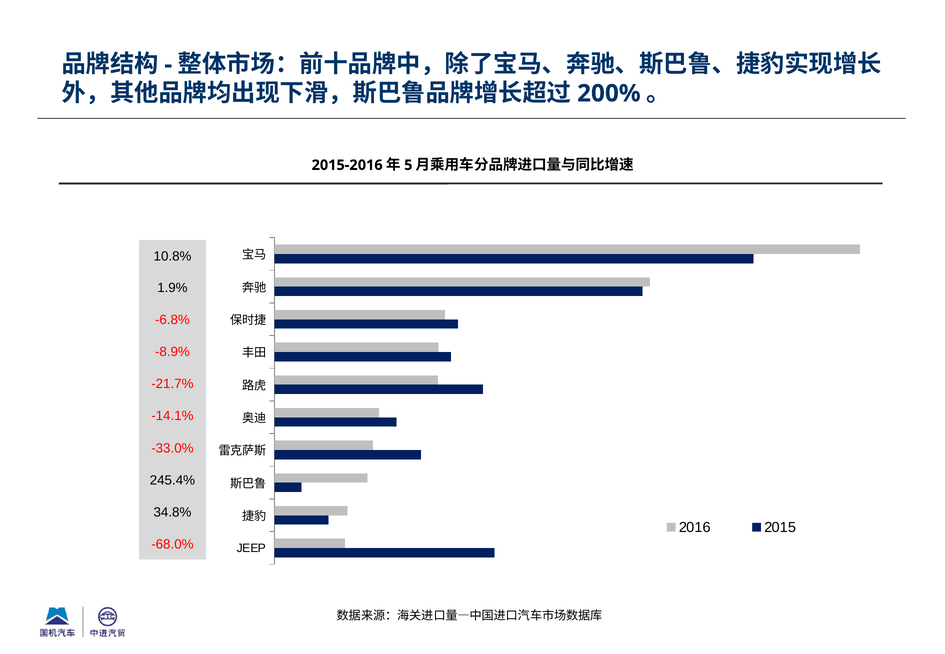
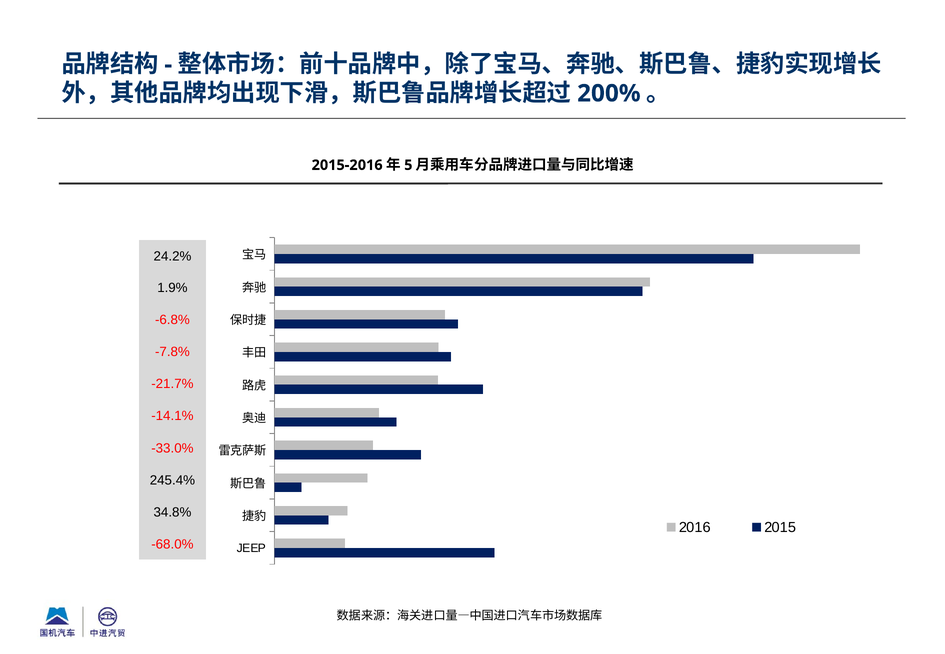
10.8%: 10.8% -> 24.2% (172, 256)
-8.9%: -8.9% -> -7.8% (172, 352)
